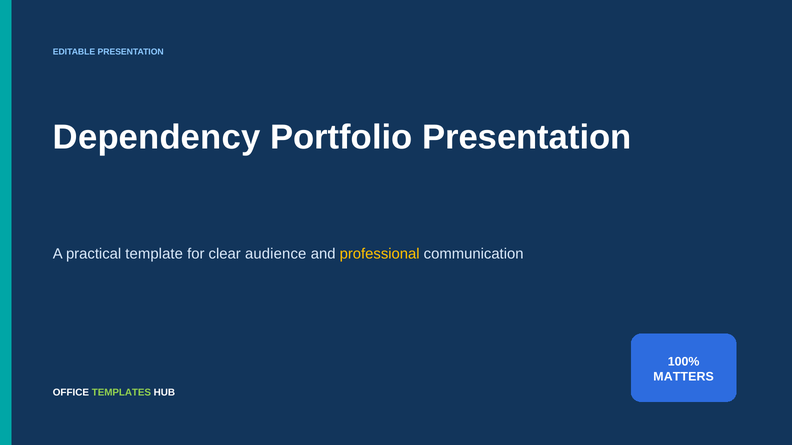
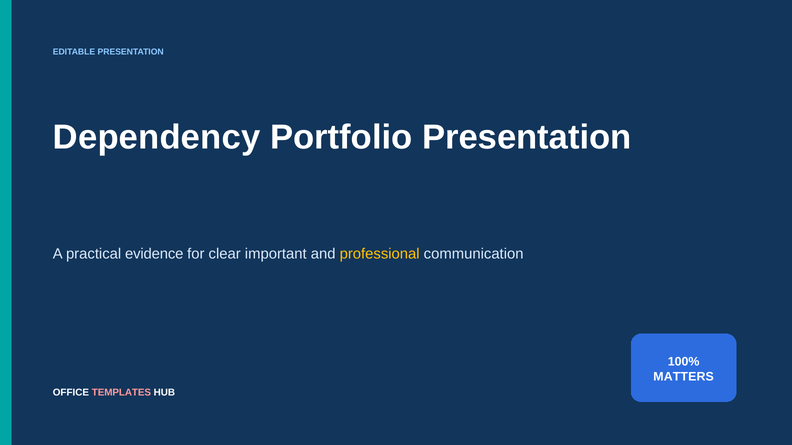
template: template -> evidence (154, 254)
audience: audience -> important (276, 254)
TEMPLATES colour: light green -> pink (121, 393)
